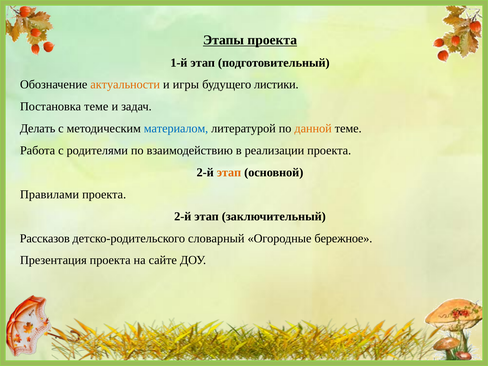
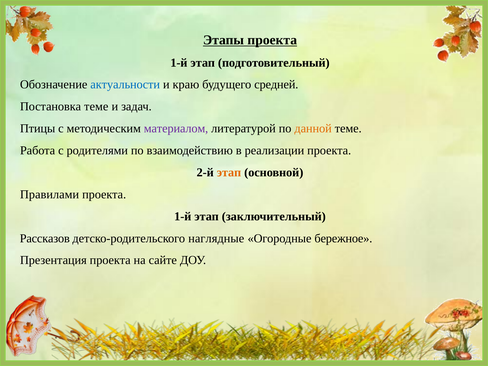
актуальности colour: orange -> blue (125, 85)
игры: игры -> краю (186, 85)
листики: листики -> средней (276, 85)
Делать: Делать -> Птицы (38, 129)
материалом colour: blue -> purple (176, 129)
2-й: 2-й -> 1-й (183, 216)
словарный: словарный -> наглядные (216, 238)
